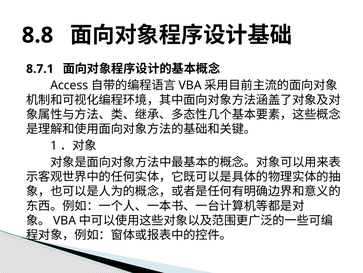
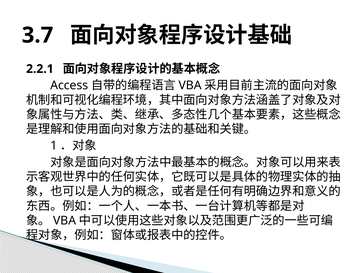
8.8: 8.8 -> 3.7 (38, 35)
8.7.1: 8.7.1 -> 2.2.1 (40, 69)
